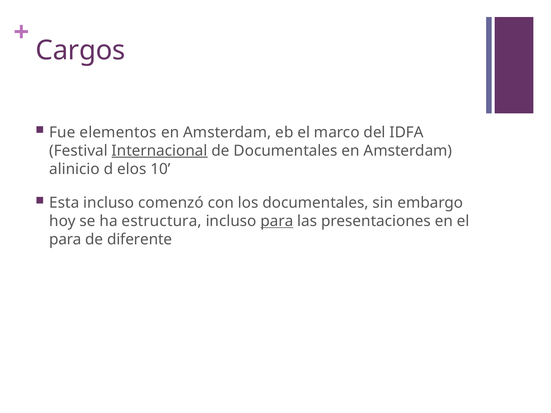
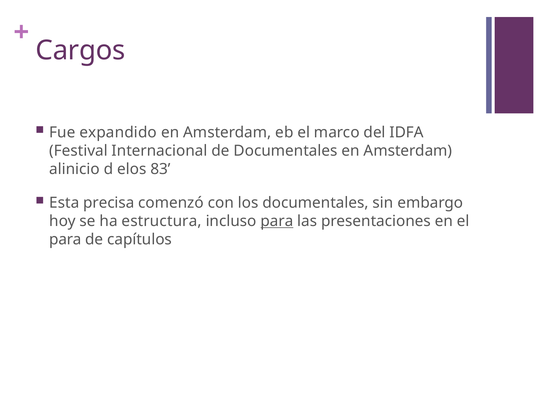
elementos: elementos -> expandido (118, 132)
Internacional underline: present -> none (160, 151)
10: 10 -> 83 (161, 169)
Esta incluso: incluso -> precisa (109, 203)
diferente: diferente -> capítulos (140, 240)
